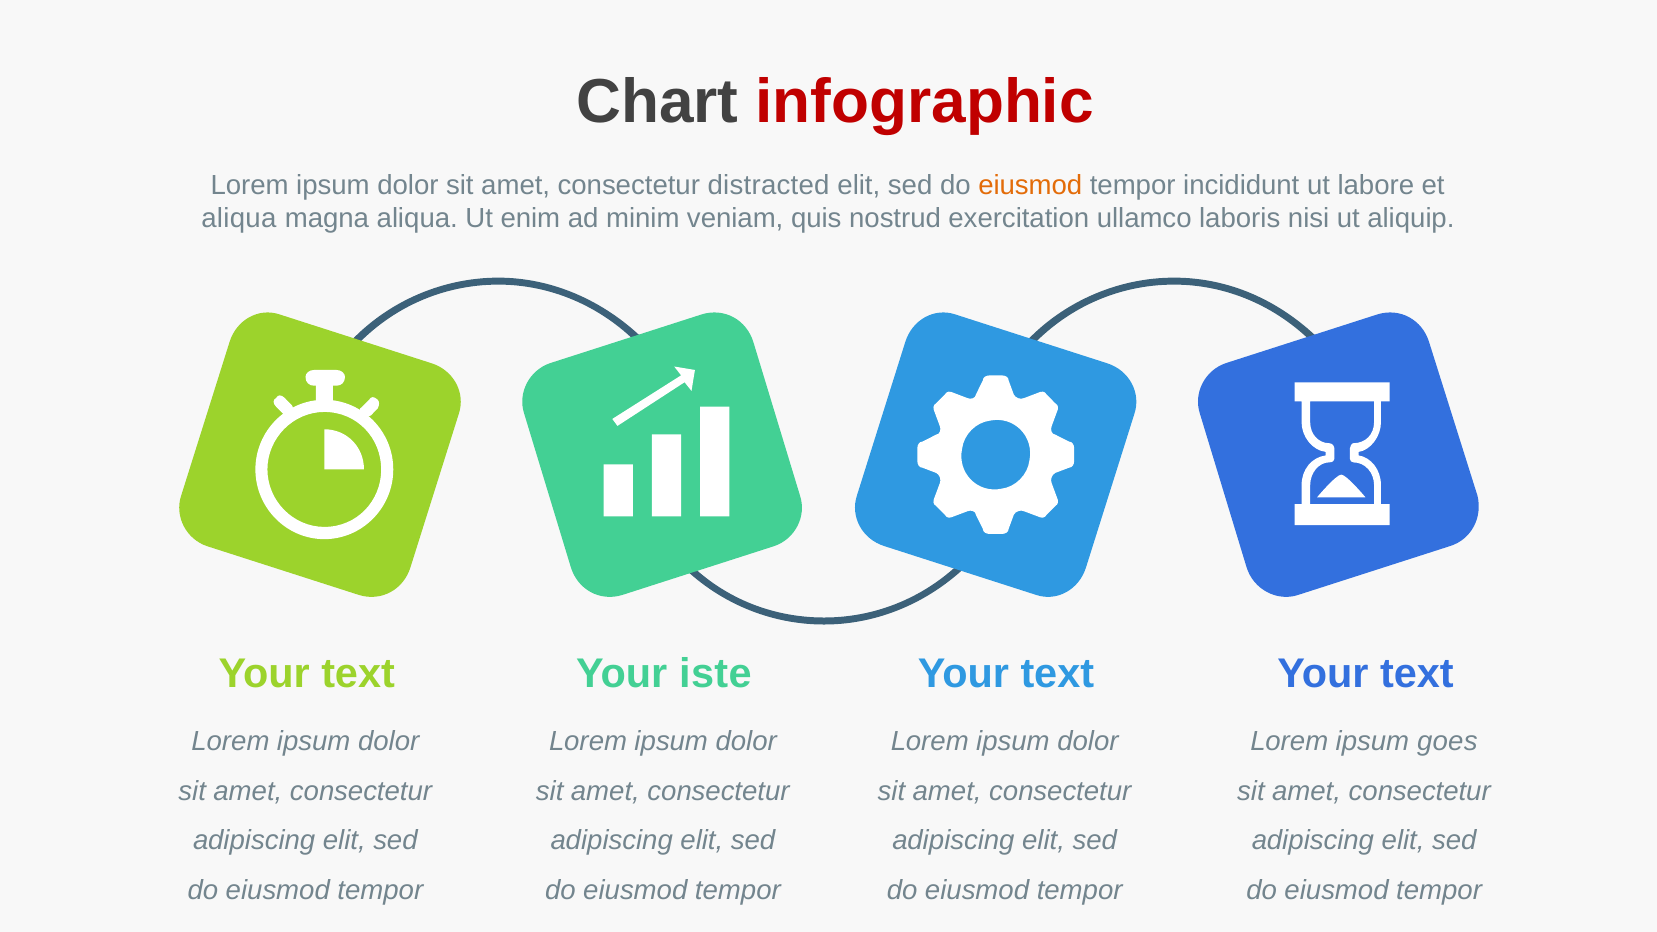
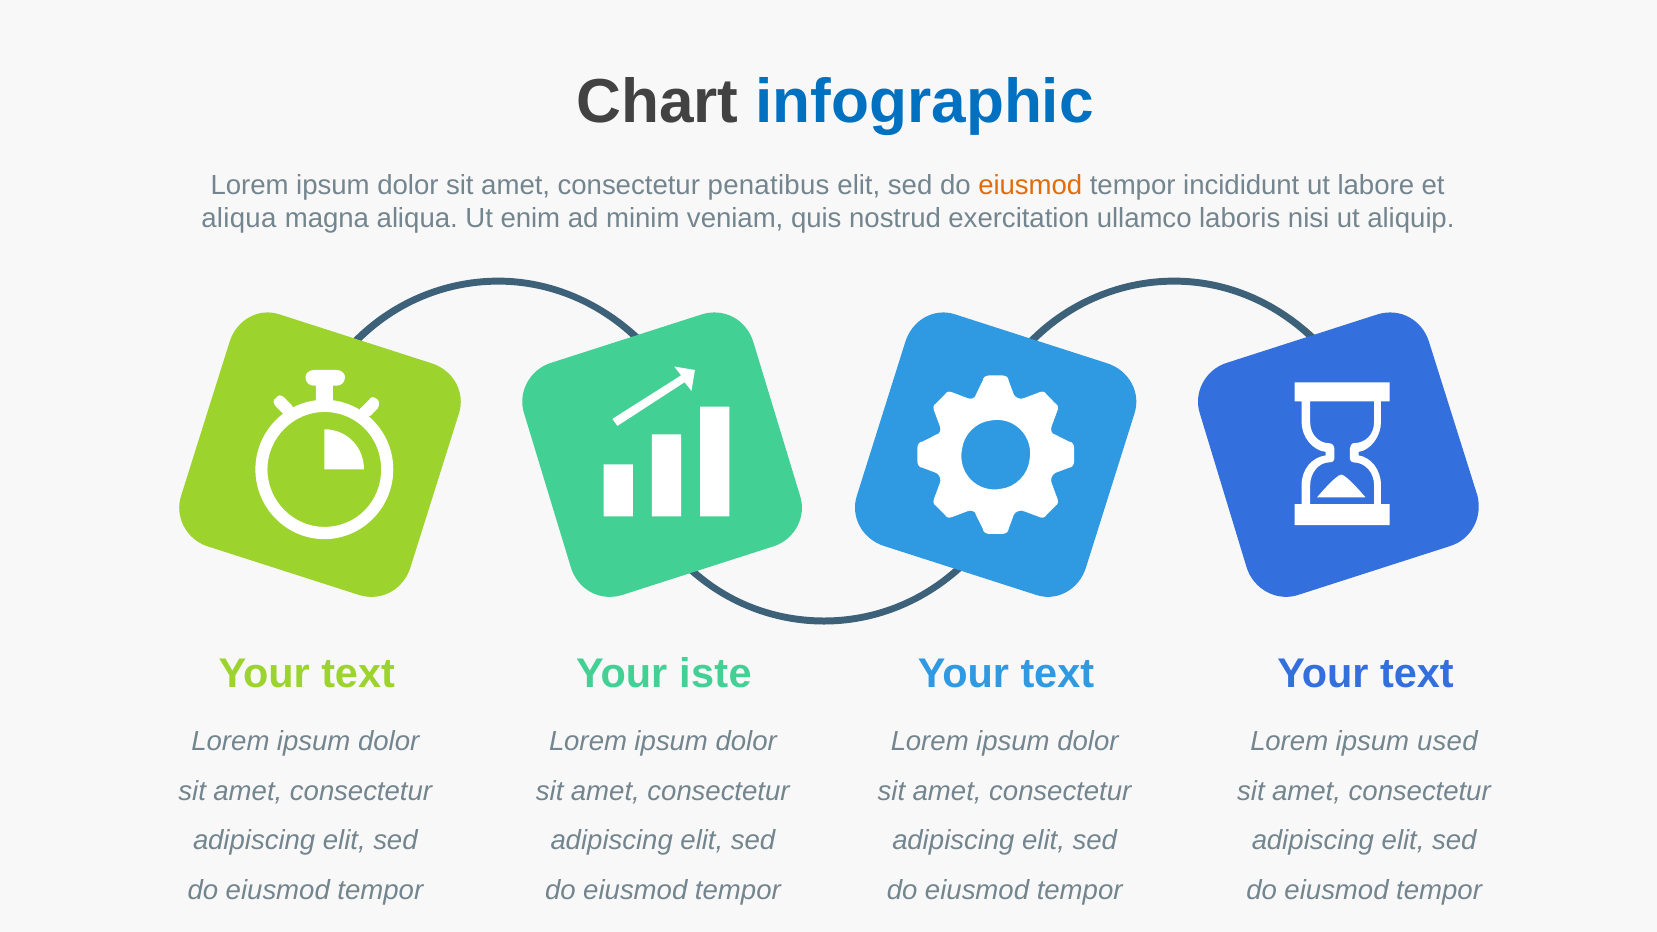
infographic colour: red -> blue (925, 102)
distracted: distracted -> penatibus (769, 186)
goes: goes -> used (1447, 741)
